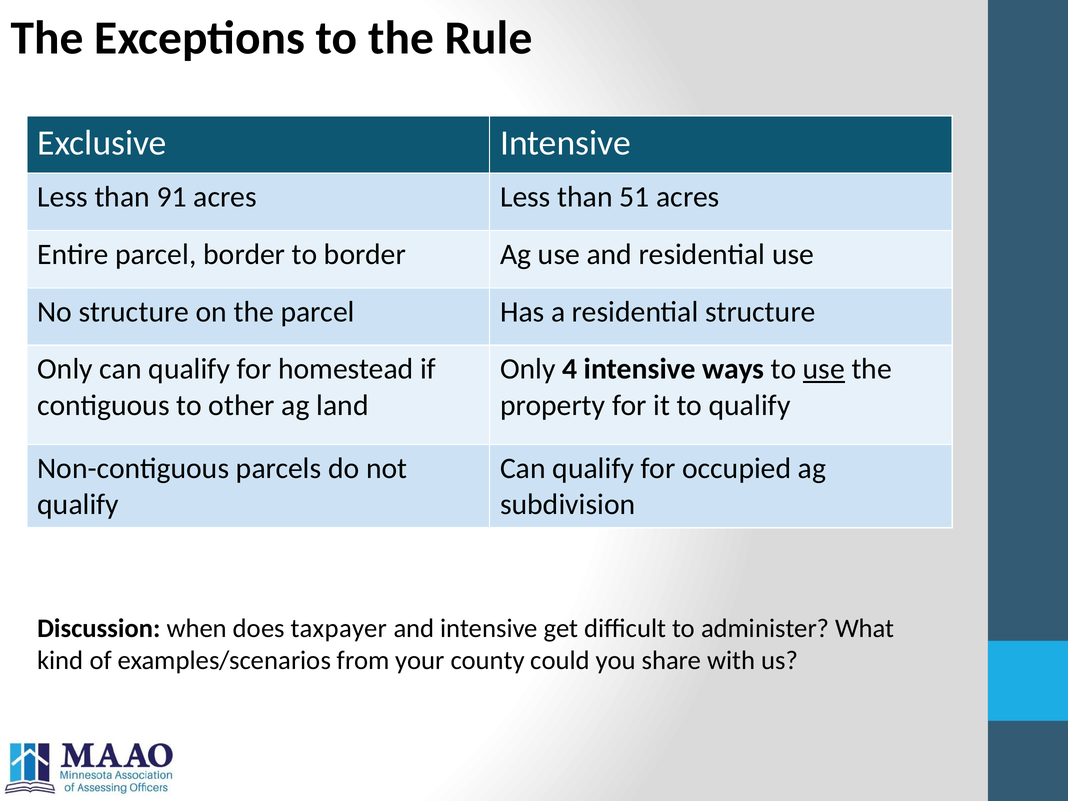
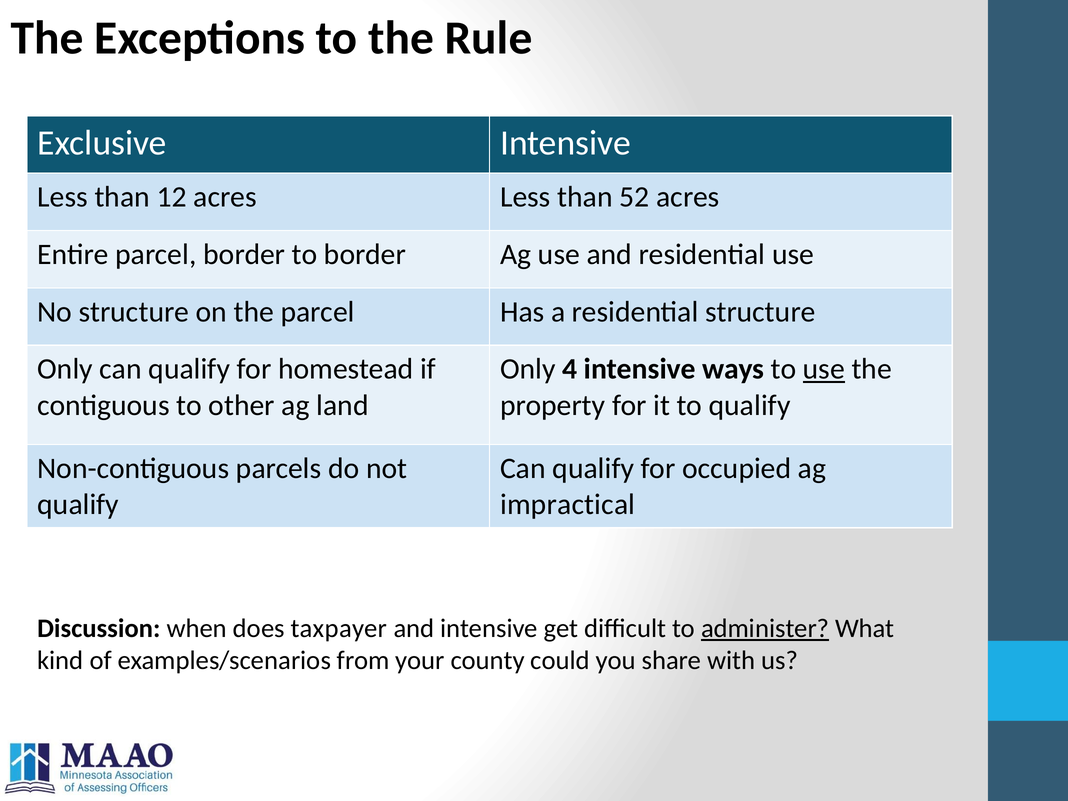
91: 91 -> 12 (172, 197)
51: 51 -> 52 (634, 197)
subdivision: subdivision -> impractical (568, 505)
administer underline: none -> present (765, 628)
